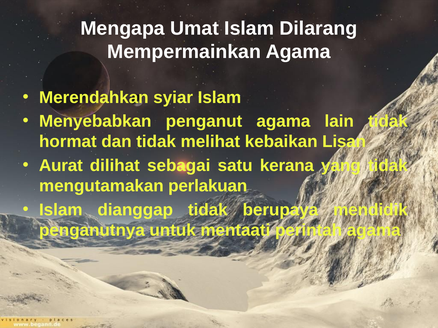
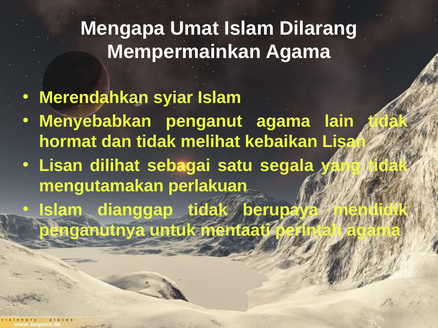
Aurat: Aurat -> Lisan (61, 166)
kerana: kerana -> segala (287, 166)
